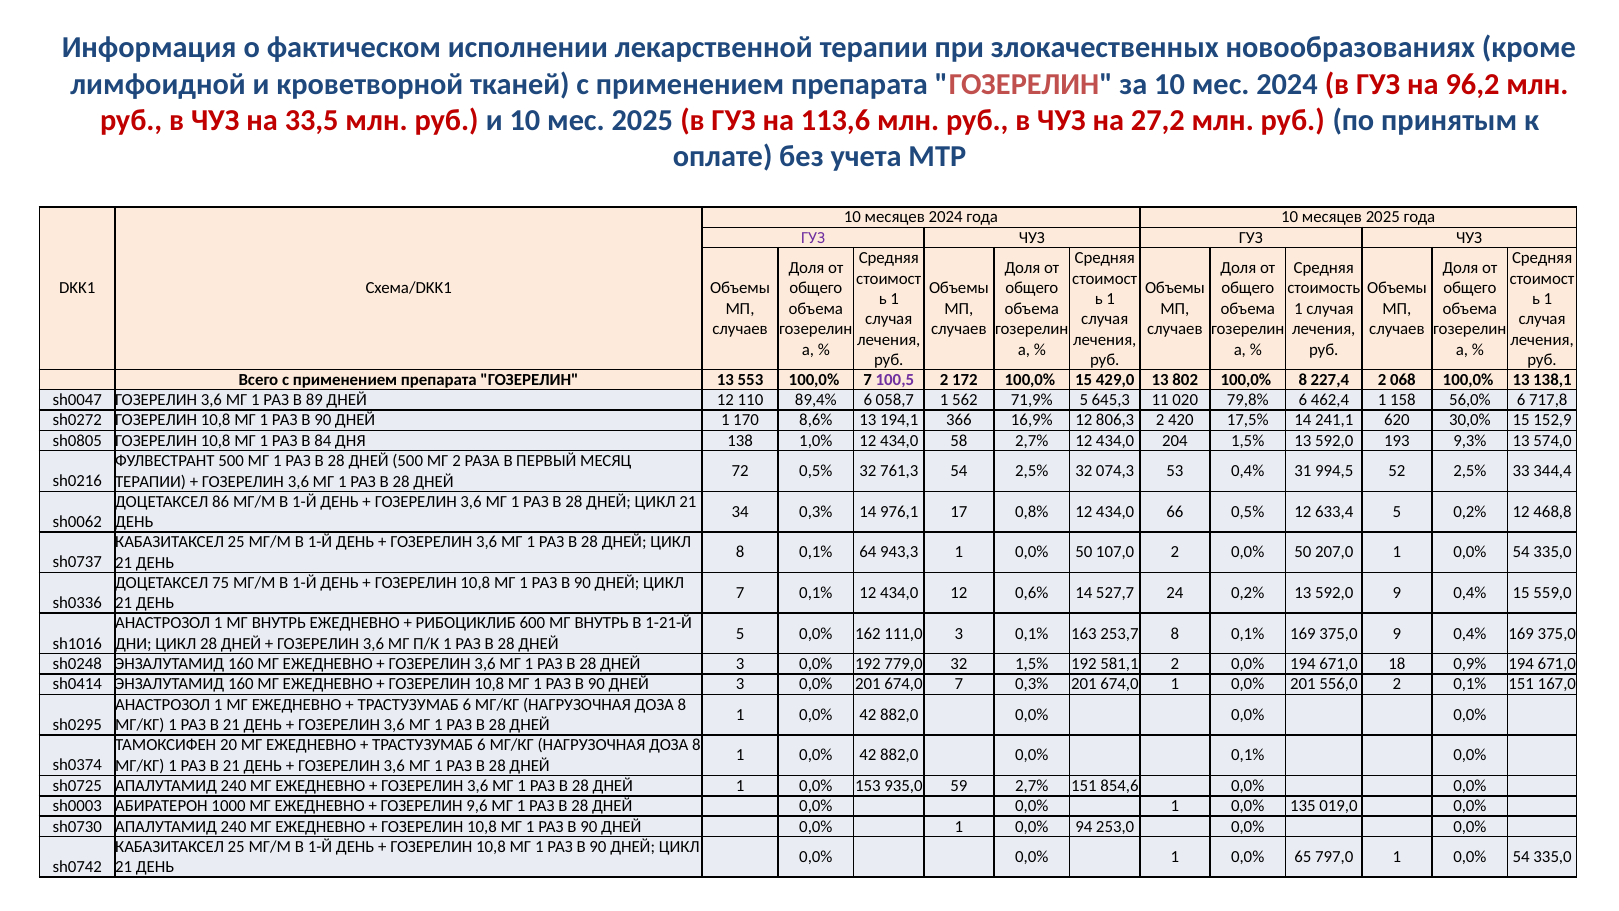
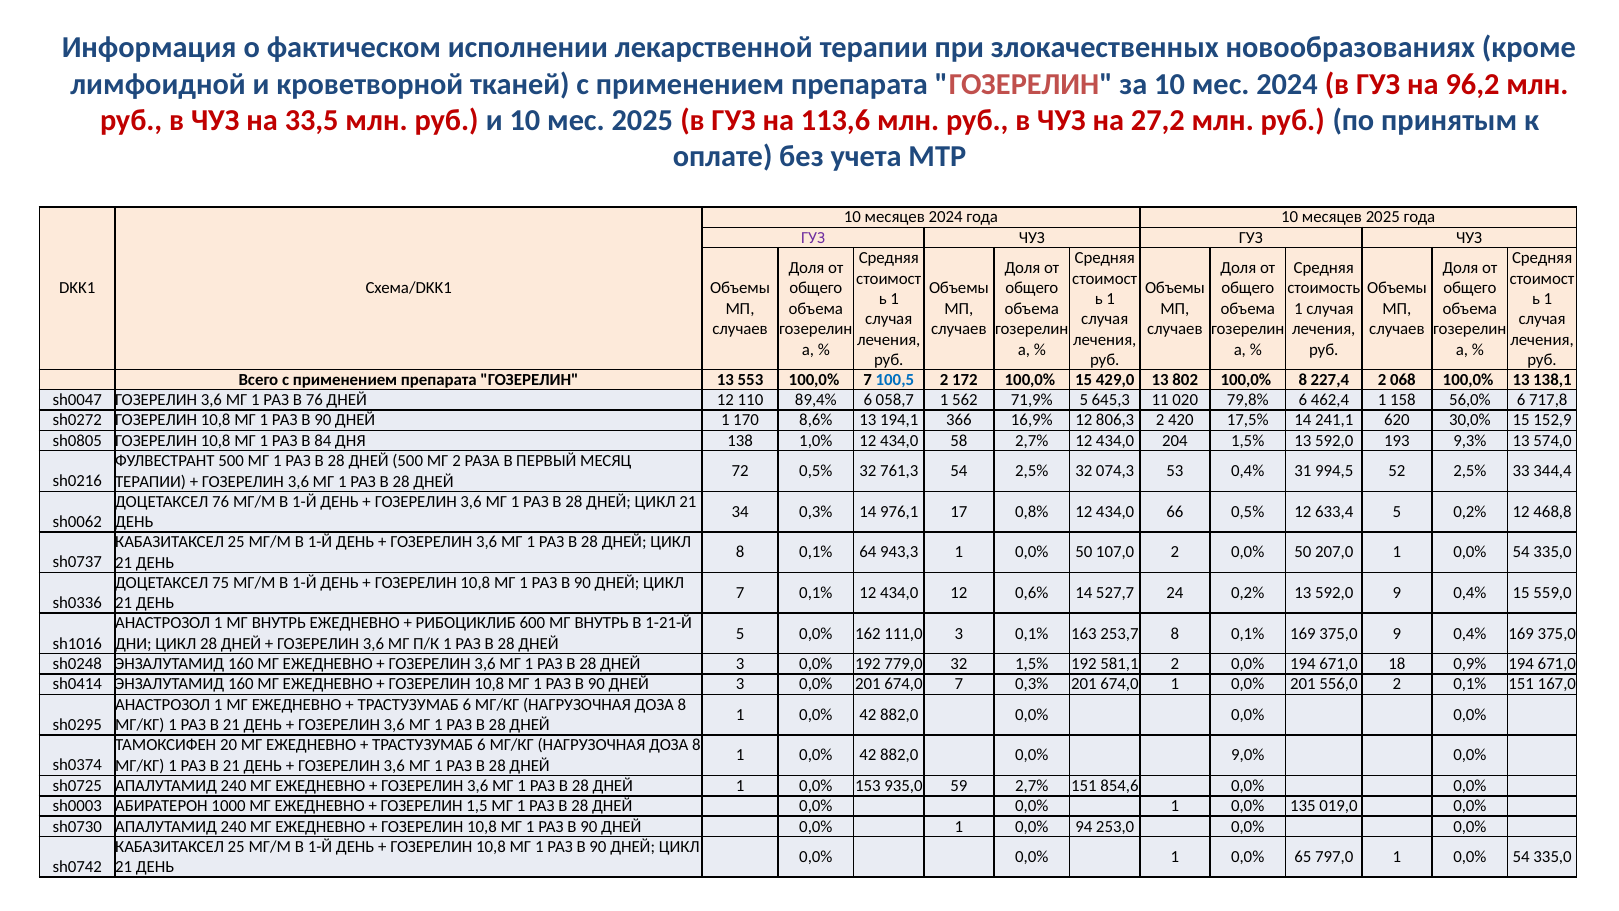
100,5 colour: purple -> blue (895, 380)
В 89: 89 -> 76 (314, 400)
ДОЦЕТАКСЕЛ 86: 86 -> 76 (221, 501)
0,0% 0,1%: 0,1% -> 9,0% (1248, 755)
9,6: 9,6 -> 1,5 (477, 806)
